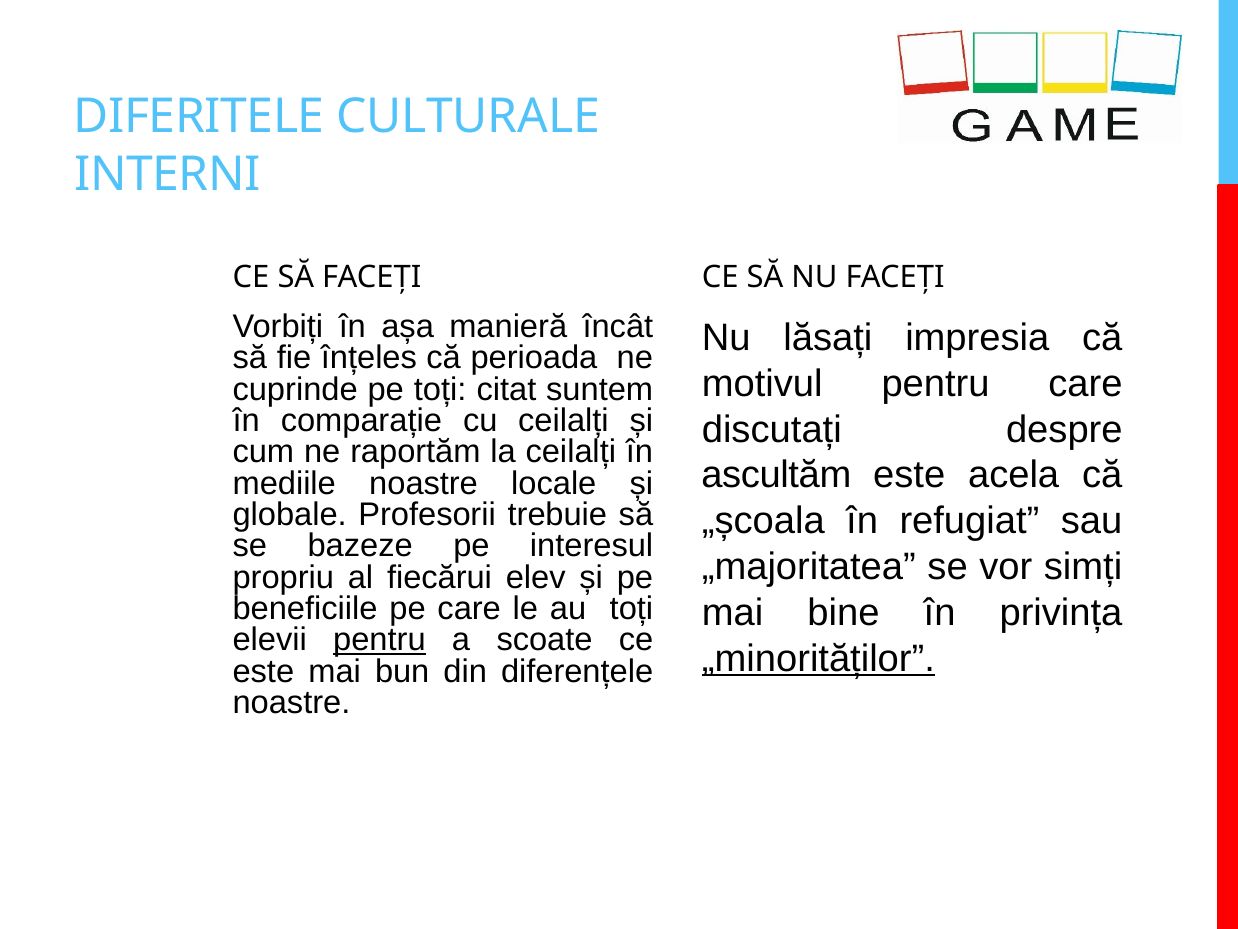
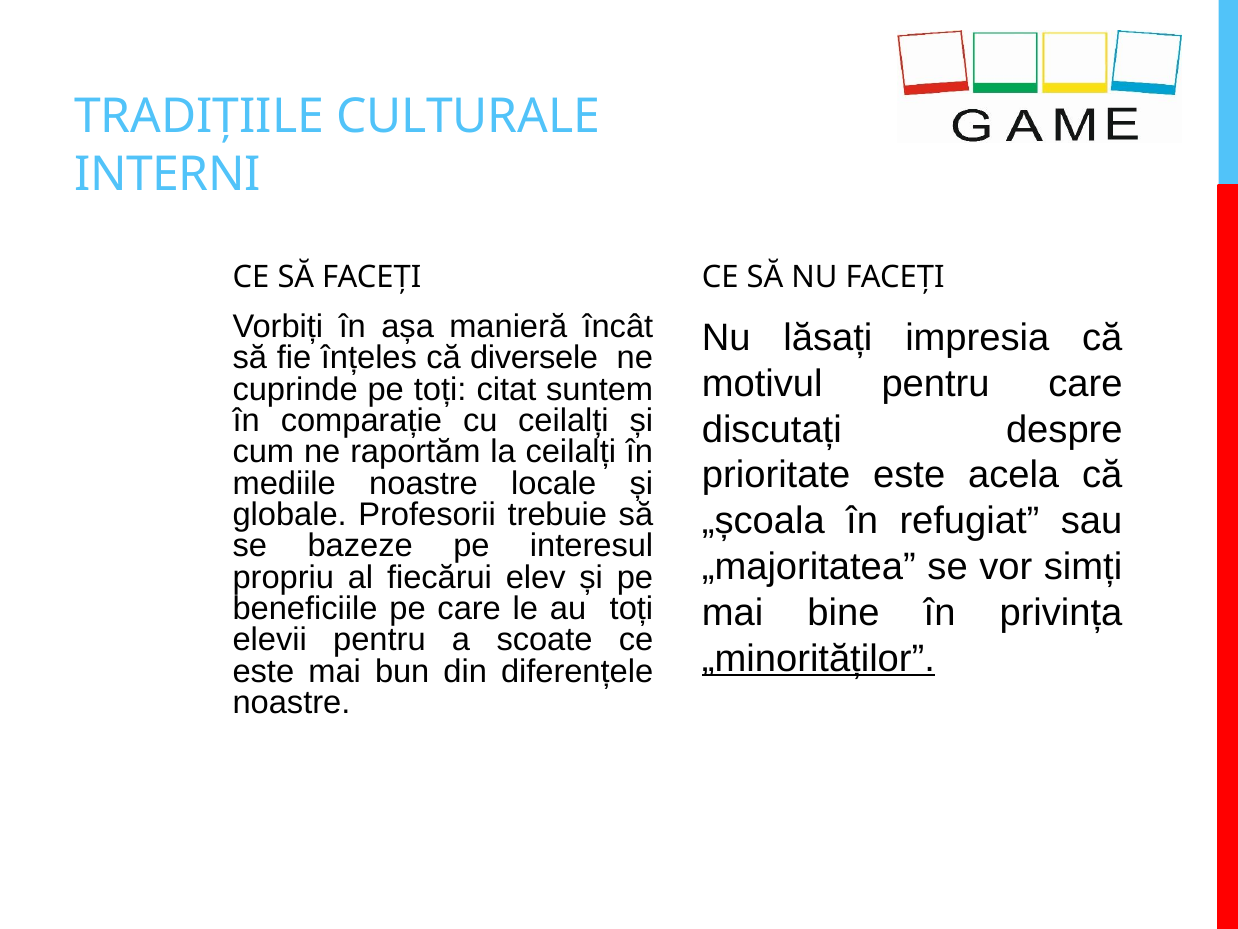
DIFERITELE: DIFERITELE -> TRADIȚIILE (199, 117)
perioada: perioada -> diversele (534, 358)
ascultăm: ascultăm -> prioritate (776, 475)
pentru underline: present -> none (379, 640)
